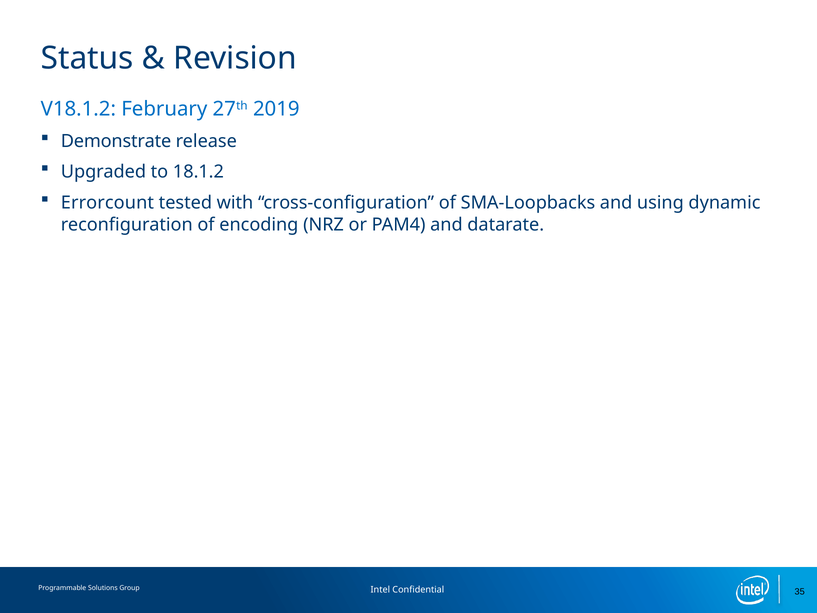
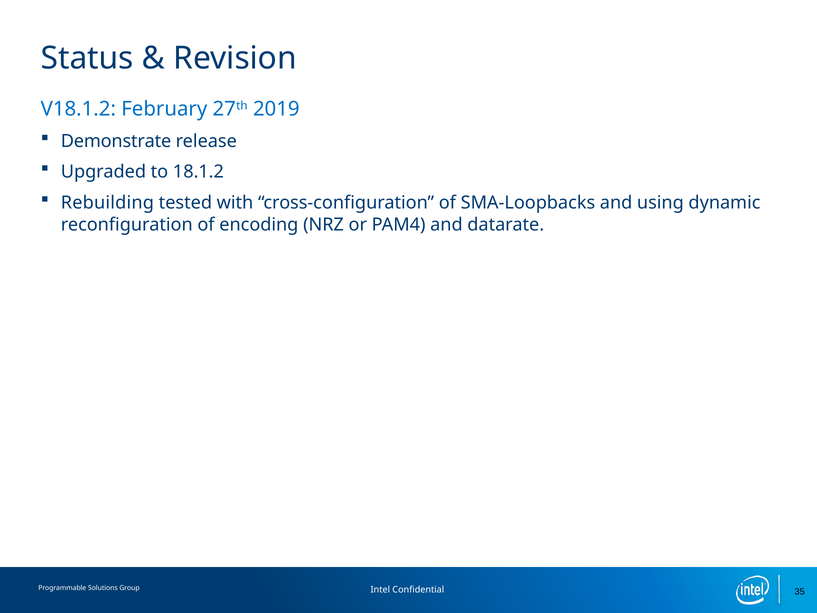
Errorcount: Errorcount -> Rebuilding (107, 203)
